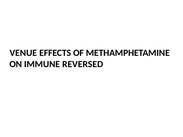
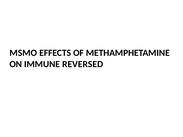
VENUE: VENUE -> MSMO (23, 53)
